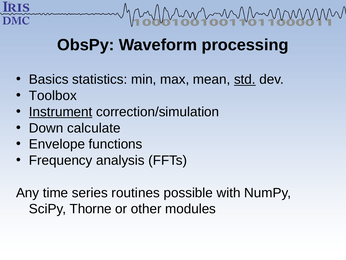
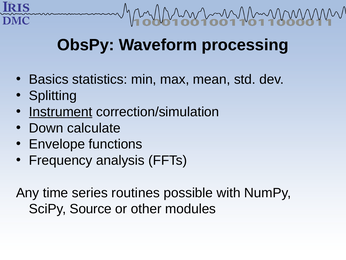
std underline: present -> none (245, 79)
Toolbox: Toolbox -> Splitting (53, 96)
Thorne: Thorne -> Source (91, 209)
